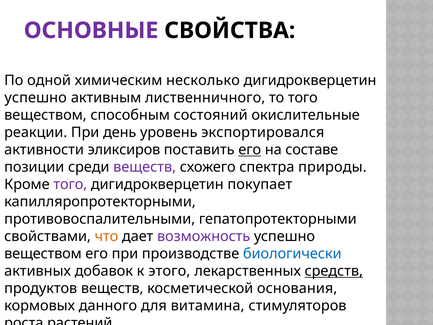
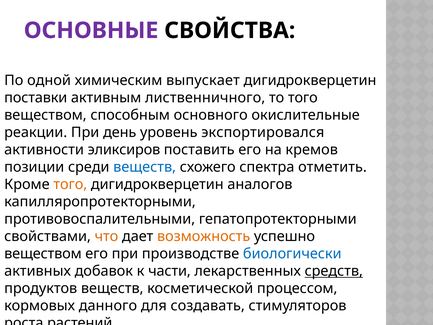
несколько: несколько -> выпускает (203, 80)
успешно: успешно -> поставки (36, 98)
состояний: состояний -> основного (211, 115)
его underline: present -> none (250, 150)
составе: составе -> кремов (312, 150)
веществ colour: purple -> blue (145, 167)
природы: природы -> отметить (332, 167)
того colour: purple -> orange (70, 184)
покупает: покупает -> аналогов (260, 184)
возможность colour: purple -> orange (204, 236)
этого: этого -> части (169, 271)
основания: основания -> процессом (297, 288)
витамина: витамина -> создавать (208, 306)
